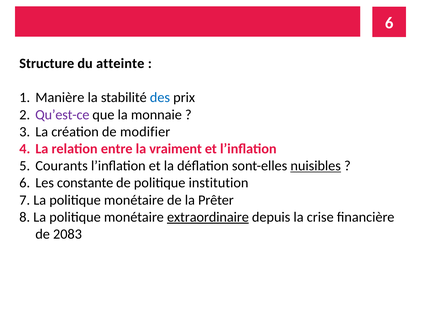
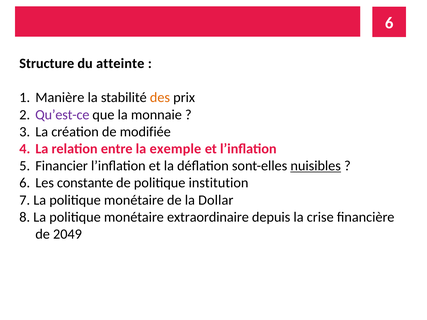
des colour: blue -> orange (160, 98)
modifier: modifier -> modifiée (145, 132)
vraiment: vraiment -> exemple (175, 149)
Courants: Courants -> Financier (62, 166)
Prêter: Prêter -> Dollar (216, 200)
extraordinaire underline: present -> none (208, 217)
2083: 2083 -> 2049 (67, 234)
